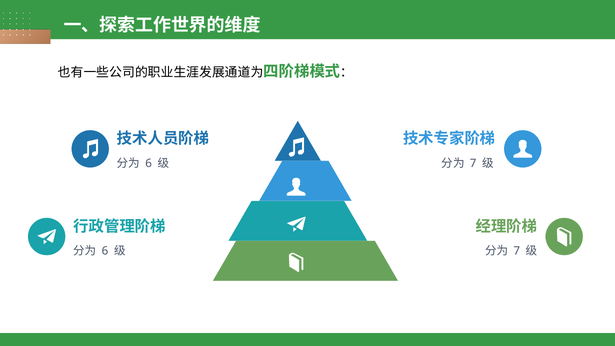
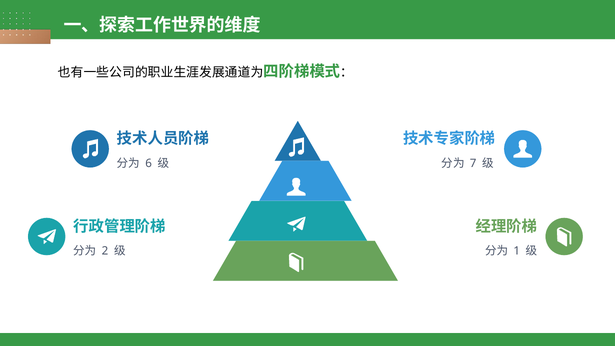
6: 6 -> 2 (105, 251)
7: 7 -> 1 (517, 251)
